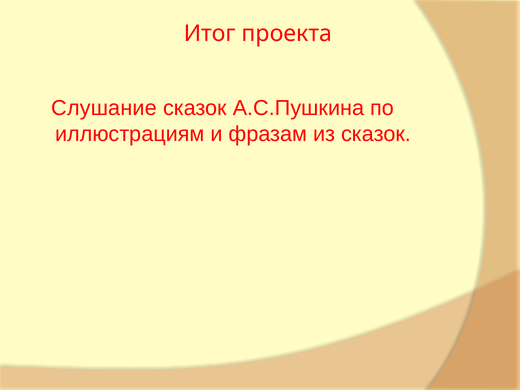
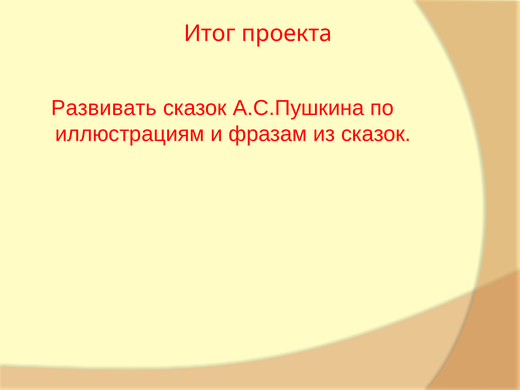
Слушание: Слушание -> Развивать (104, 108)
